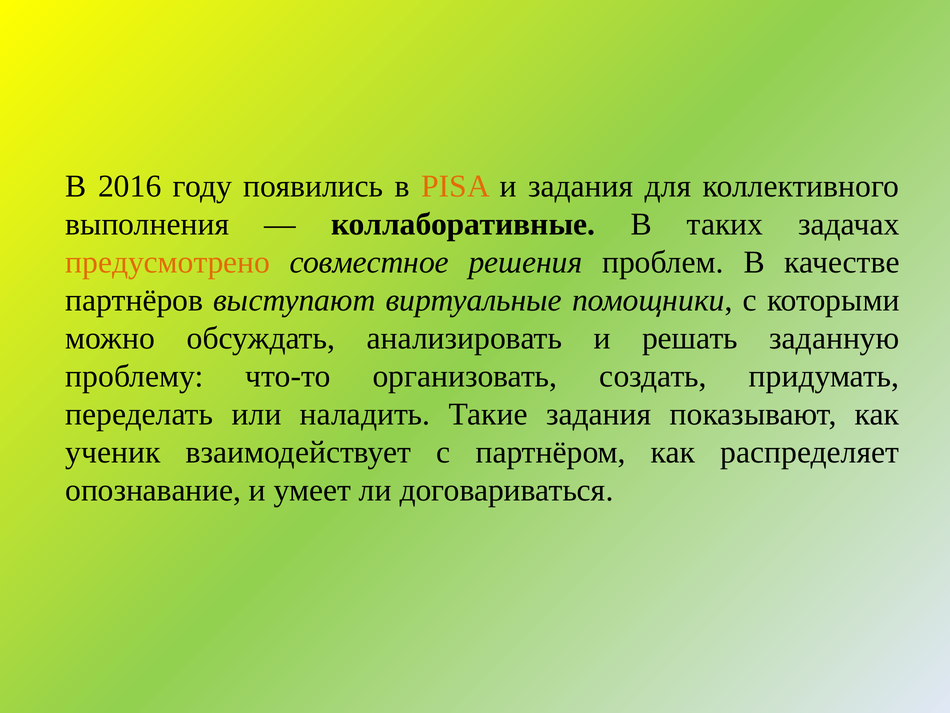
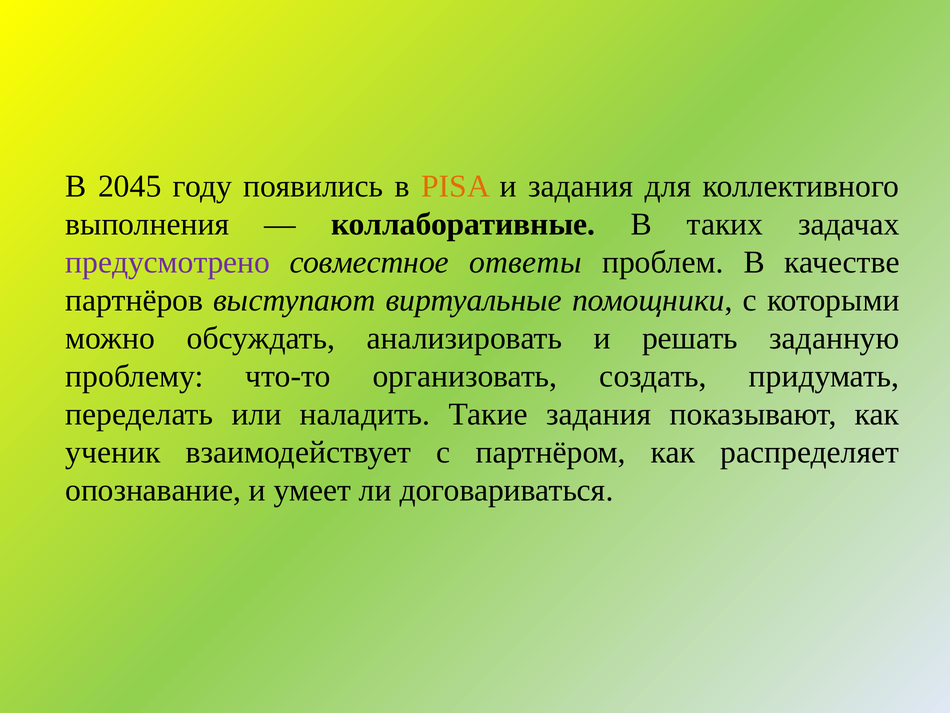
2016: 2016 -> 2045 (130, 186)
предусмотрено colour: orange -> purple (168, 262)
решения: решения -> ответы (525, 262)
